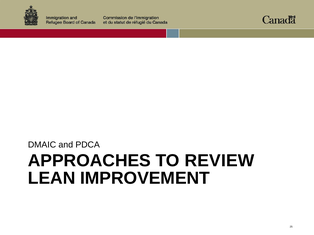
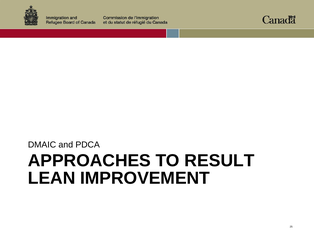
REVIEW: REVIEW -> RESULT (219, 161)
